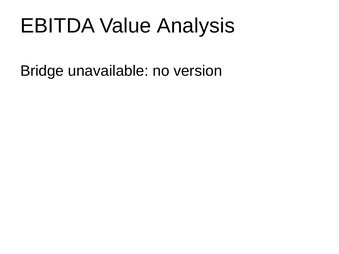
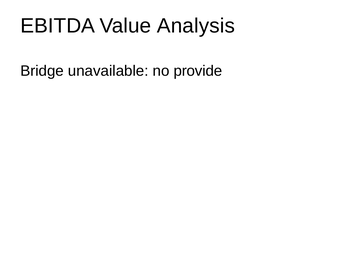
version: version -> provide (198, 71)
